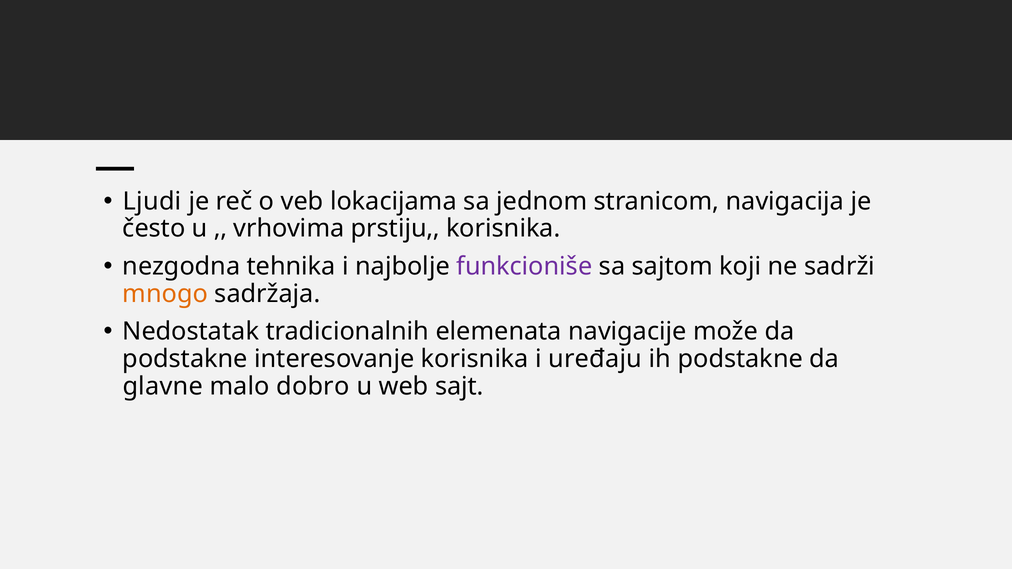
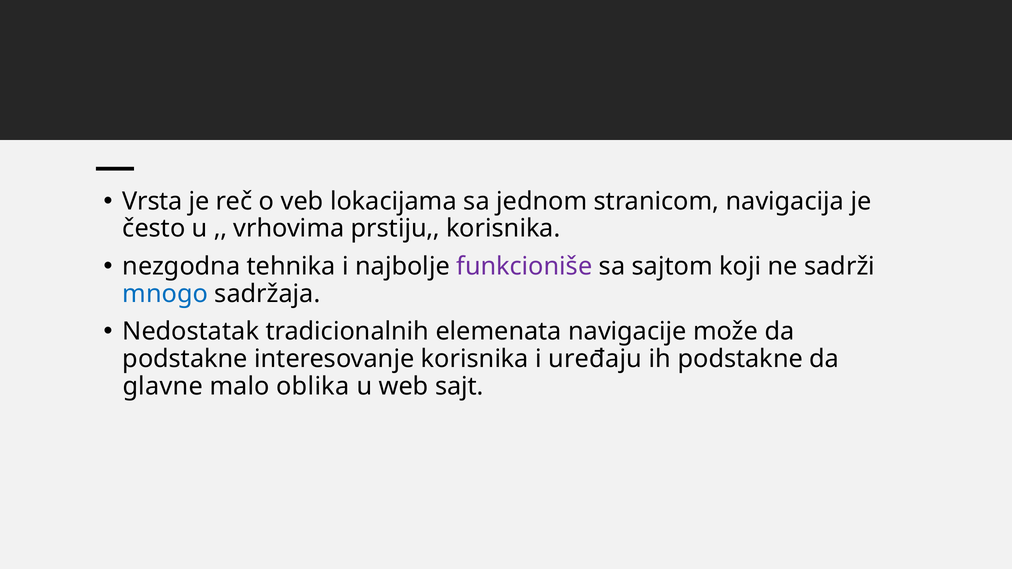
Ljudi: Ljudi -> Vrsta (152, 201)
mnogo colour: orange -> blue (165, 294)
dobro: dobro -> oblika (313, 386)
